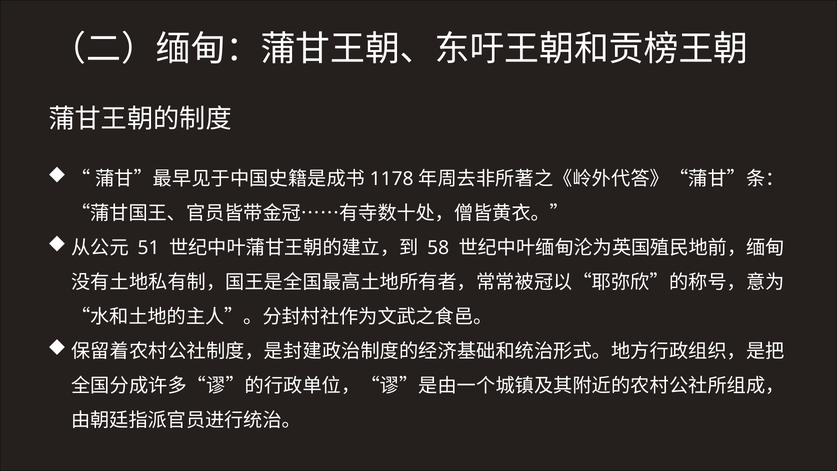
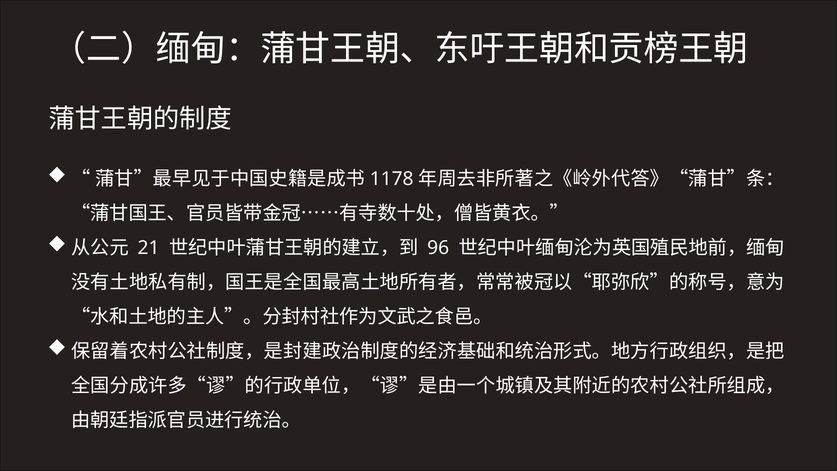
51: 51 -> 21 (149, 248)
58: 58 -> 96 (438, 248)
